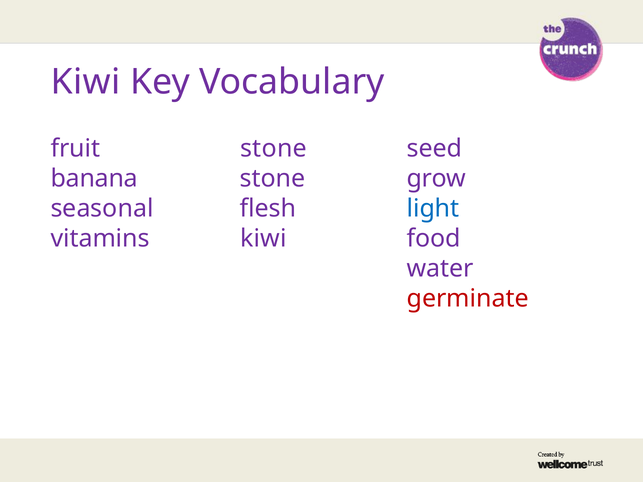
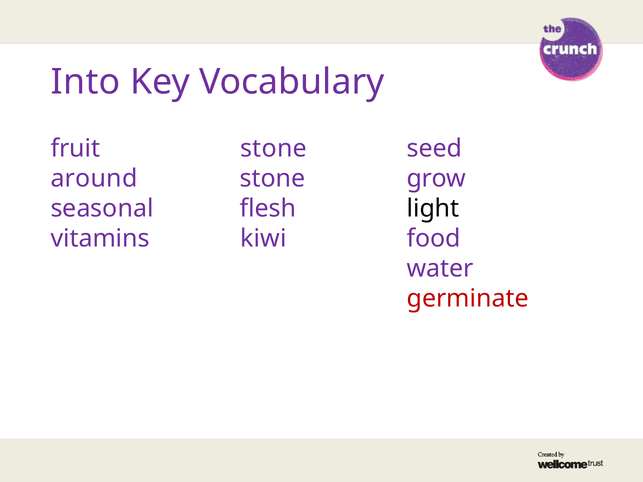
Kiwi: Kiwi -> Into (86, 82)
banana: banana -> around (94, 179)
light colour: blue -> black (433, 209)
